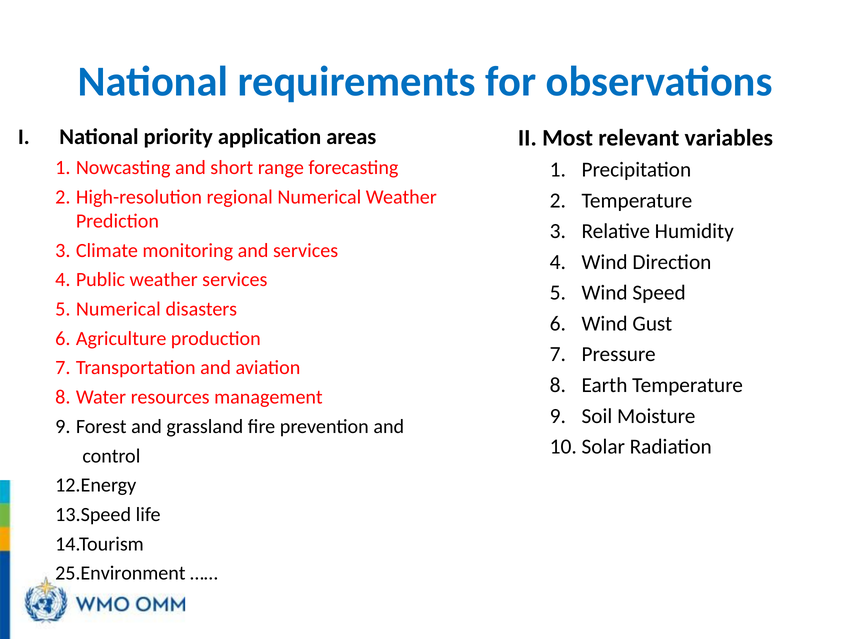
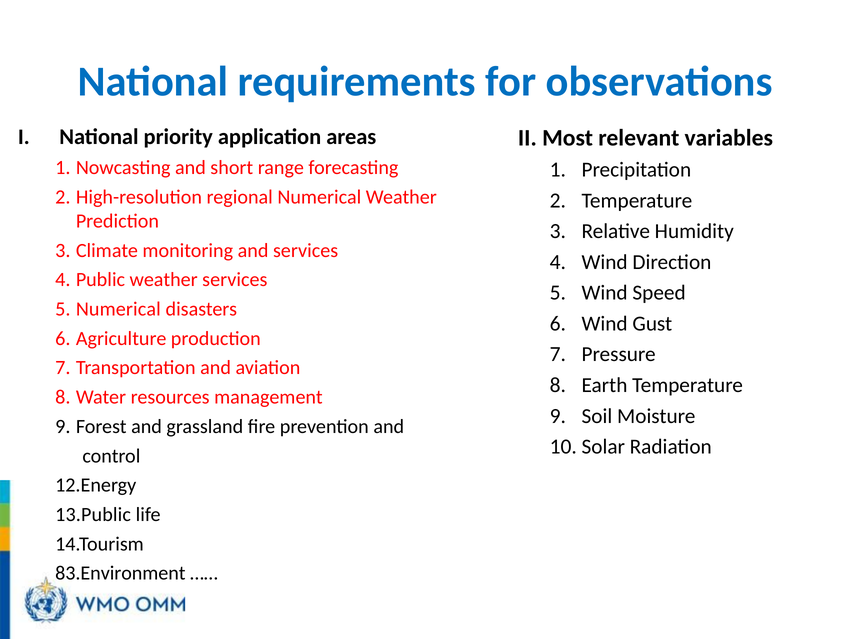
13.Speed: 13.Speed -> 13.Public (93, 514)
25.Environment: 25.Environment -> 83.Environment (120, 573)
